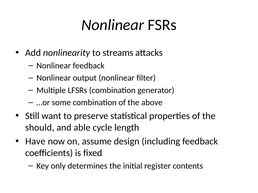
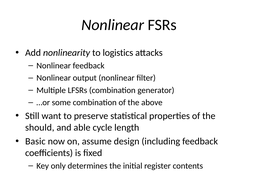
streams: streams -> logistics (118, 53)
Have: Have -> Basic (35, 142)
